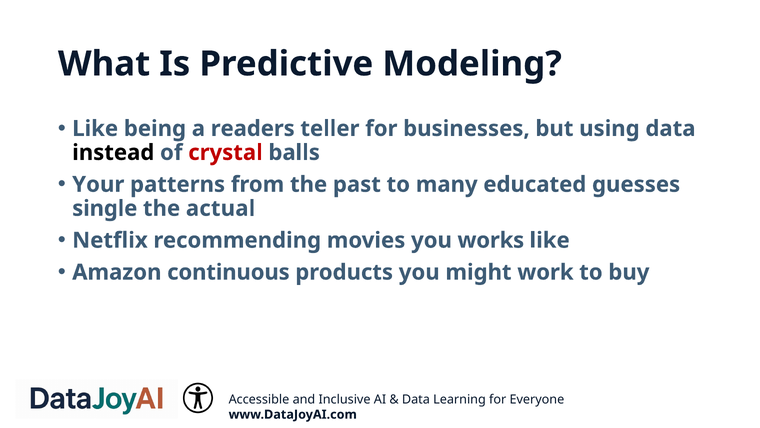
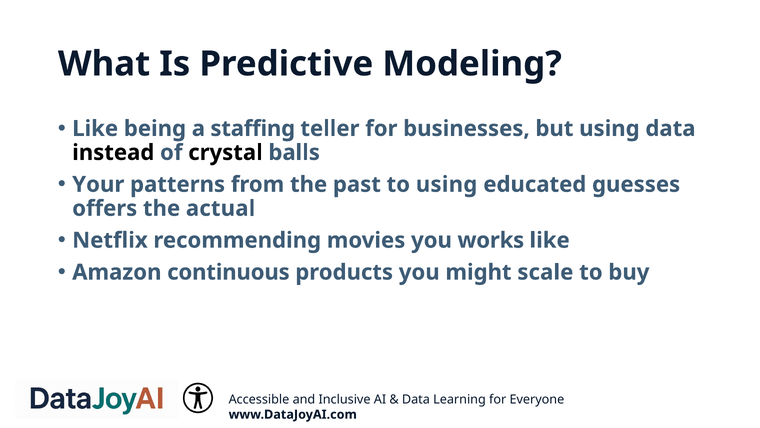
readers: readers -> staffing (253, 128)
crystal colour: red -> black (225, 152)
to many: many -> using (447, 184)
single: single -> offers (105, 208)
work: work -> scale (545, 272)
